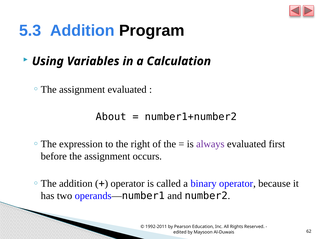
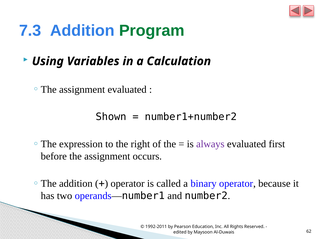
5.3: 5.3 -> 7.3 (30, 31)
Program colour: black -> green (152, 31)
About: About -> Shown (111, 117)
